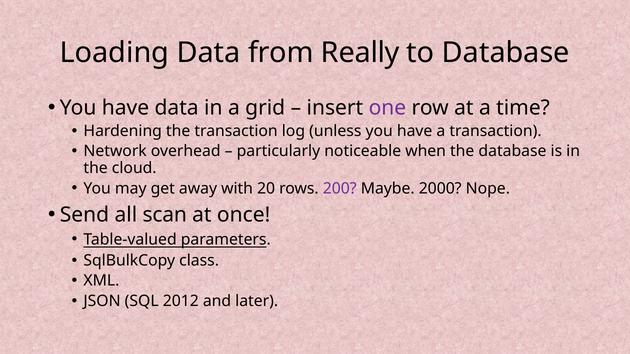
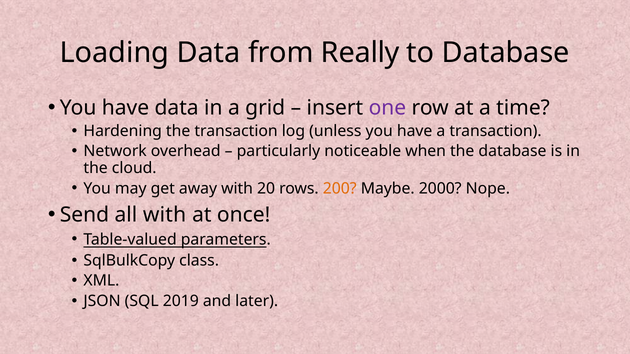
200 colour: purple -> orange (340, 189)
all scan: scan -> with (165, 215)
2012: 2012 -> 2019 (181, 301)
